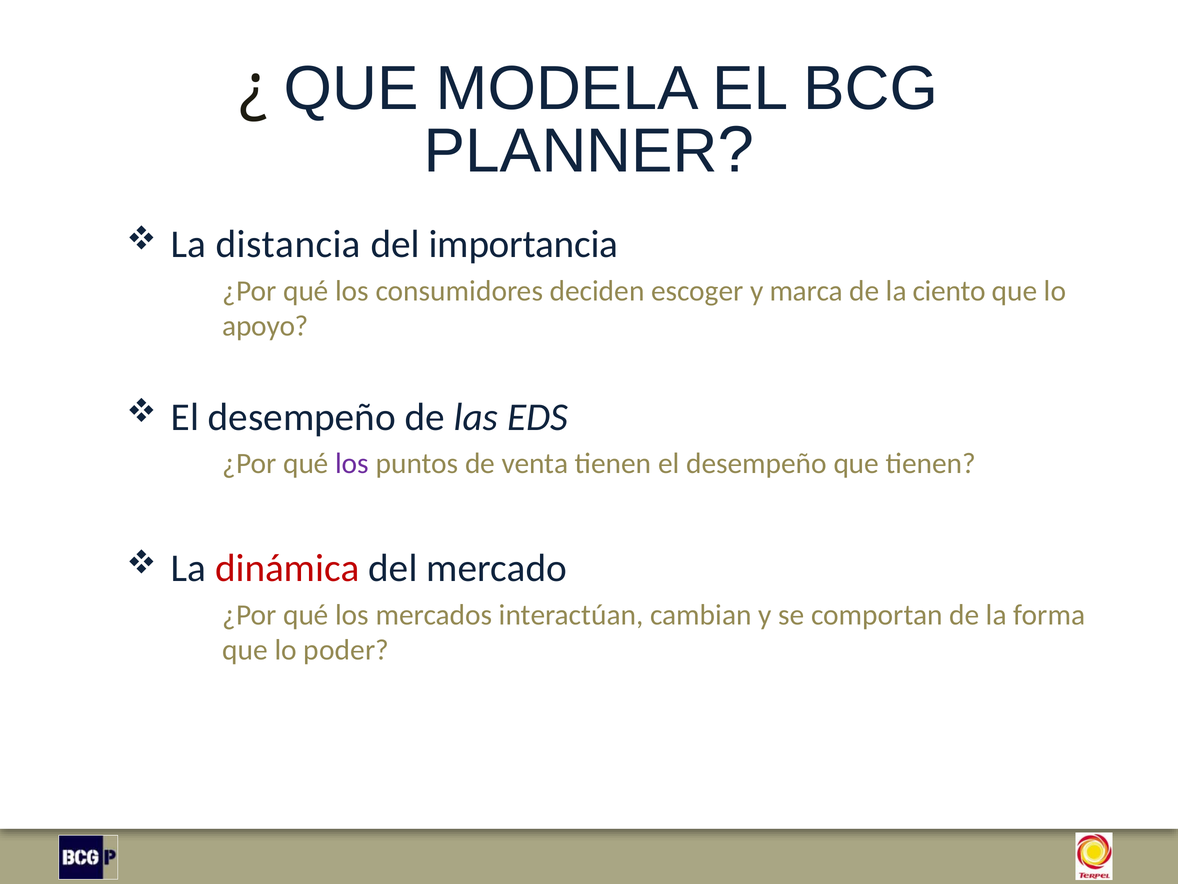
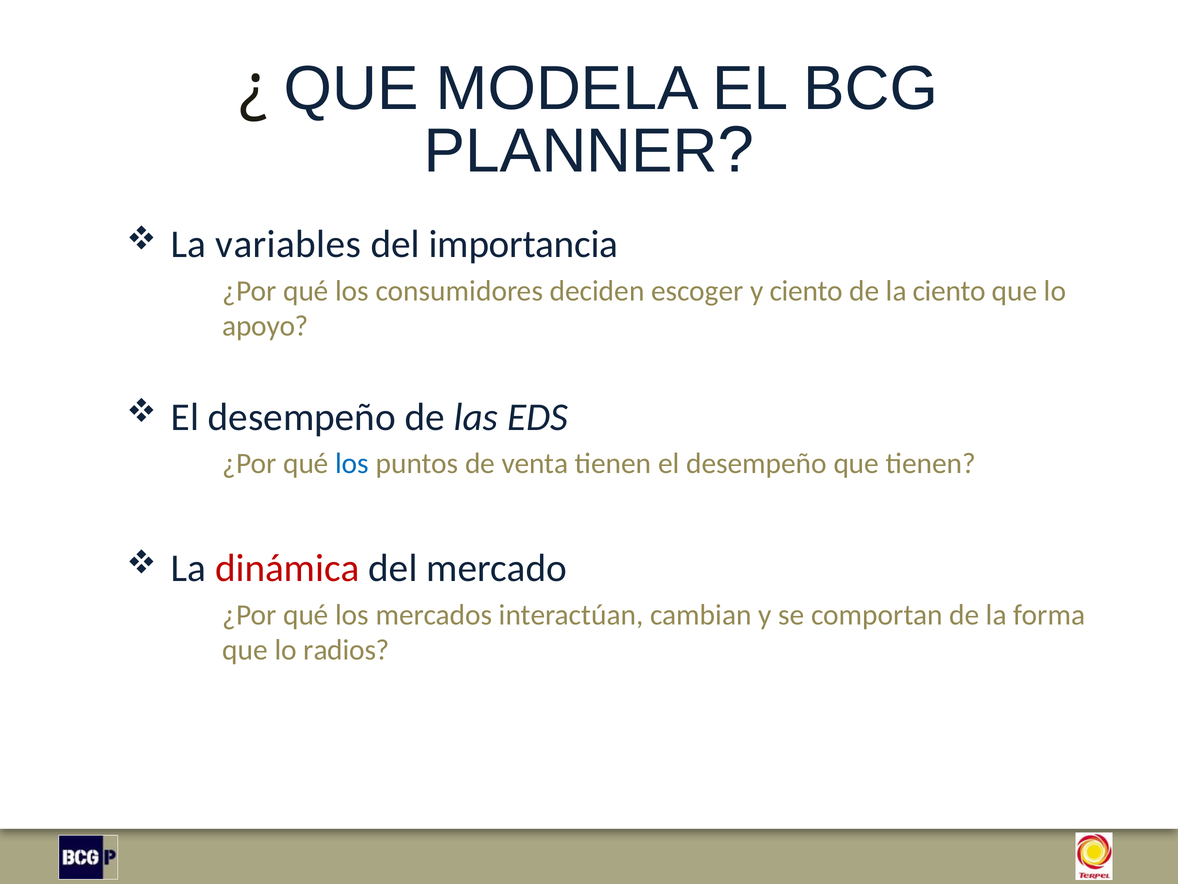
distancia: distancia -> variables (288, 244)
y marca: marca -> ciento (806, 291)
los colour: purple -> blue (352, 463)
poder: poder -> radios (346, 650)
